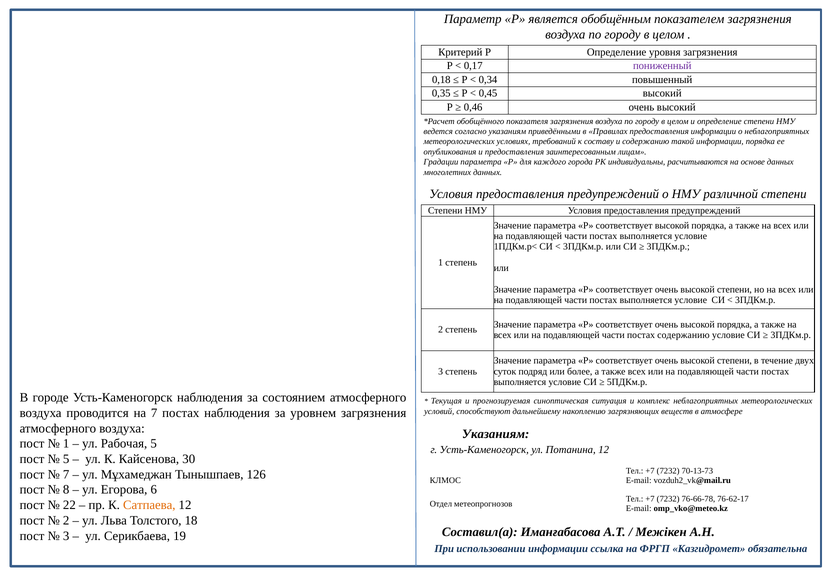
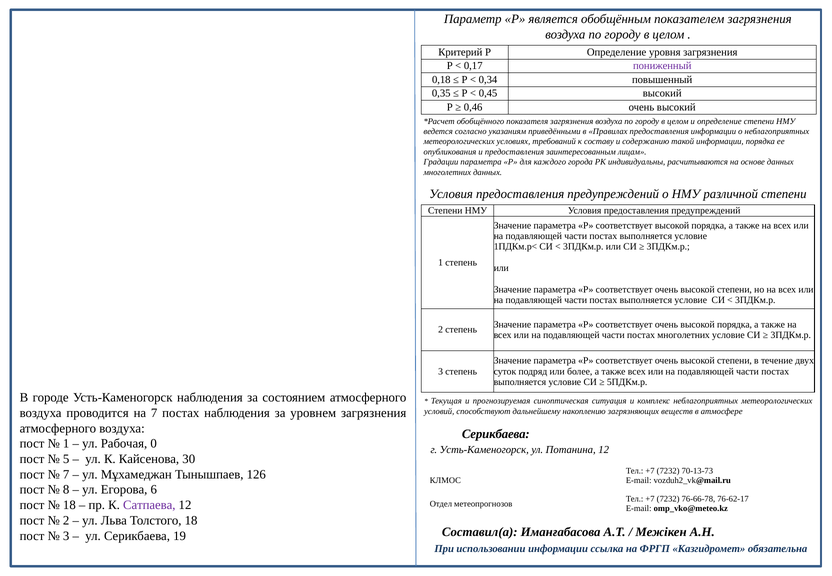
постах содержанию: содержанию -> многолетних (684, 335)
Указаниям: Указаниям -> Серикбаева (496, 434)
Рабочая 5: 5 -> 0 (154, 444)
22: 22 -> 18 (69, 505)
Сатпаева colour: orange -> purple (149, 505)
